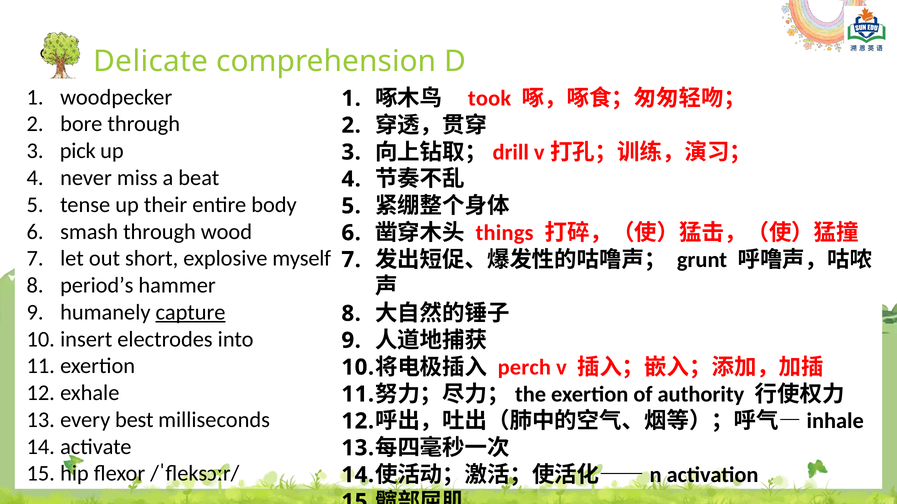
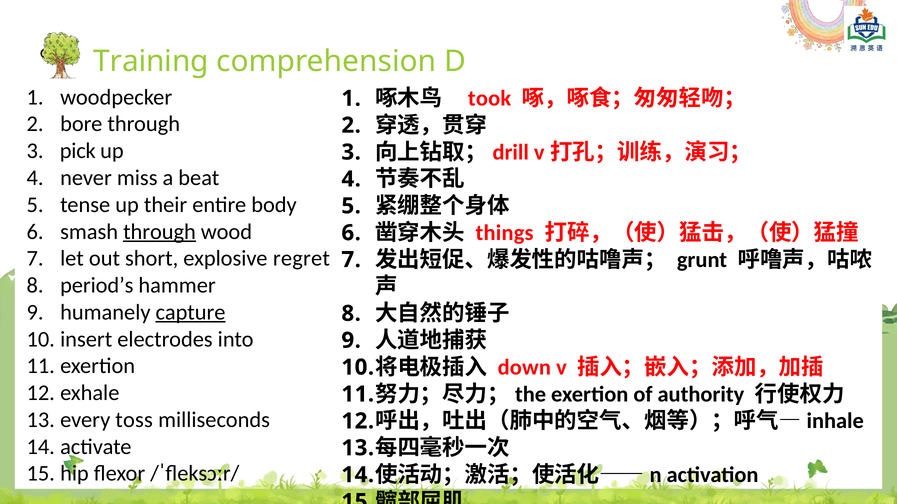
Delicate: Delicate -> Training (151, 61)
through underline: none -> present (159, 232)
myself: myself -> regret (301, 259)
perch: perch -> down (524, 368)
best: best -> toss (134, 420)
